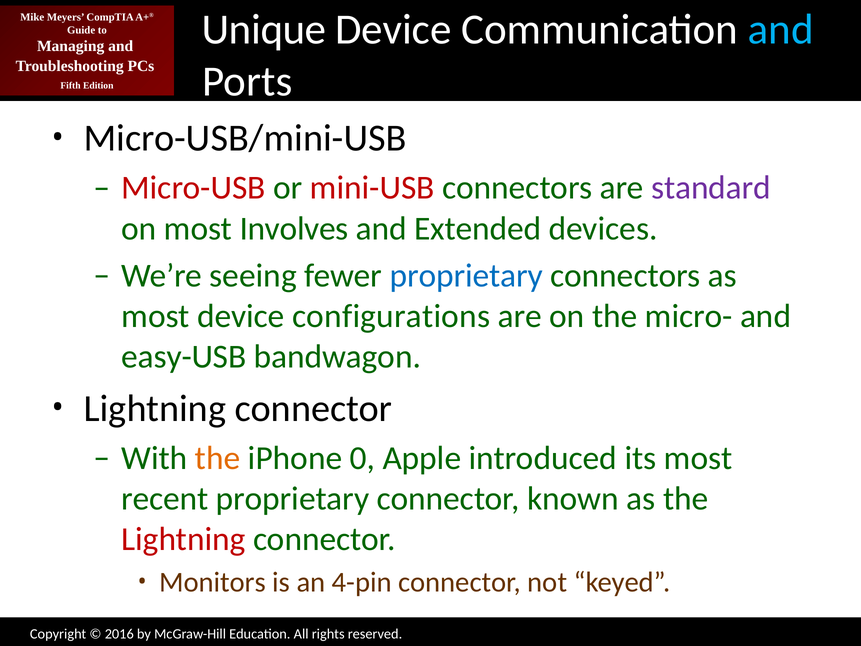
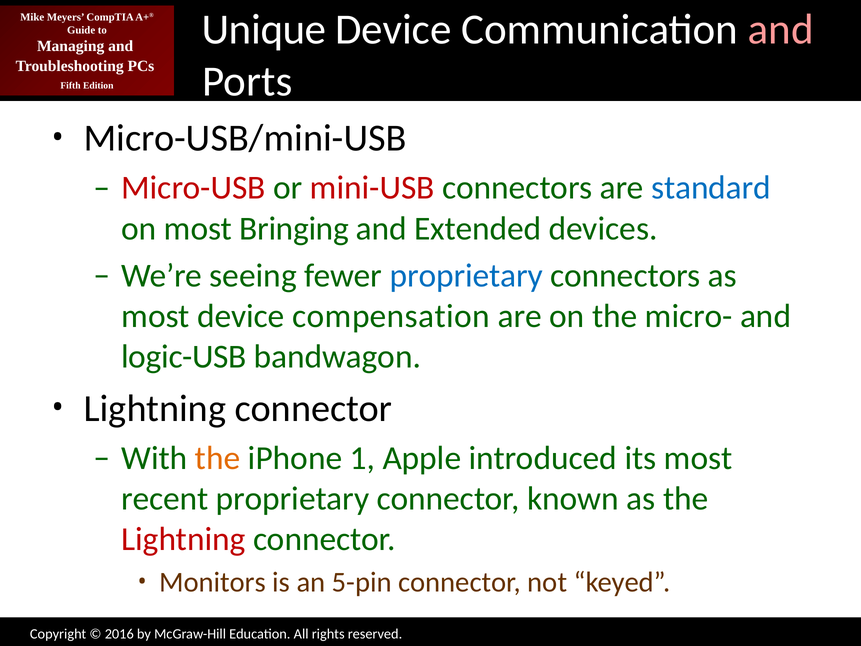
and colour: light blue -> pink (781, 29)
standard colour: purple -> blue (711, 188)
Involves: Involves -> Bringing (294, 228)
configurations: configurations -> compensation (391, 316)
easy-USB: easy-USB -> logic-USB (184, 357)
0: 0 -> 1 (362, 458)
4-pin: 4-pin -> 5-pin (362, 582)
